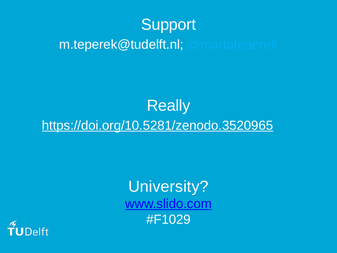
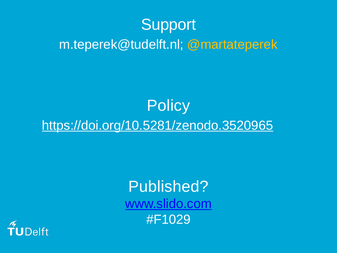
@martateperek colour: light blue -> yellow (232, 44)
Really: Really -> Policy (168, 105)
University: University -> Published (168, 186)
